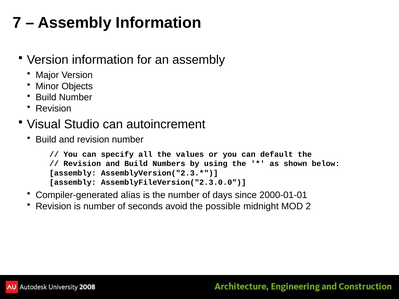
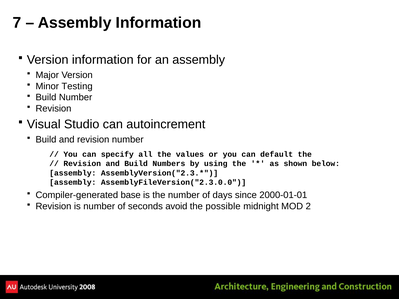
Objects: Objects -> Testing (77, 86)
alias: alias -> base (131, 195)
